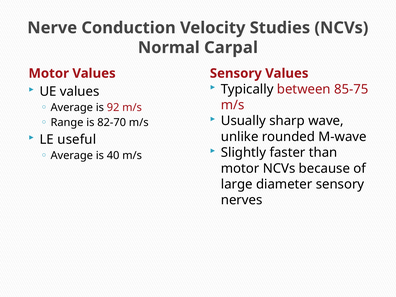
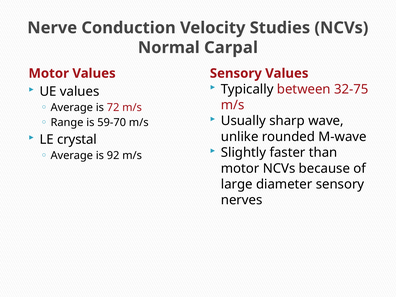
85-75: 85-75 -> 32-75 (351, 89)
92: 92 -> 72 (113, 108)
82-70: 82-70 -> 59-70 (112, 123)
useful: useful -> crystal (77, 139)
40: 40 -> 92 (113, 156)
